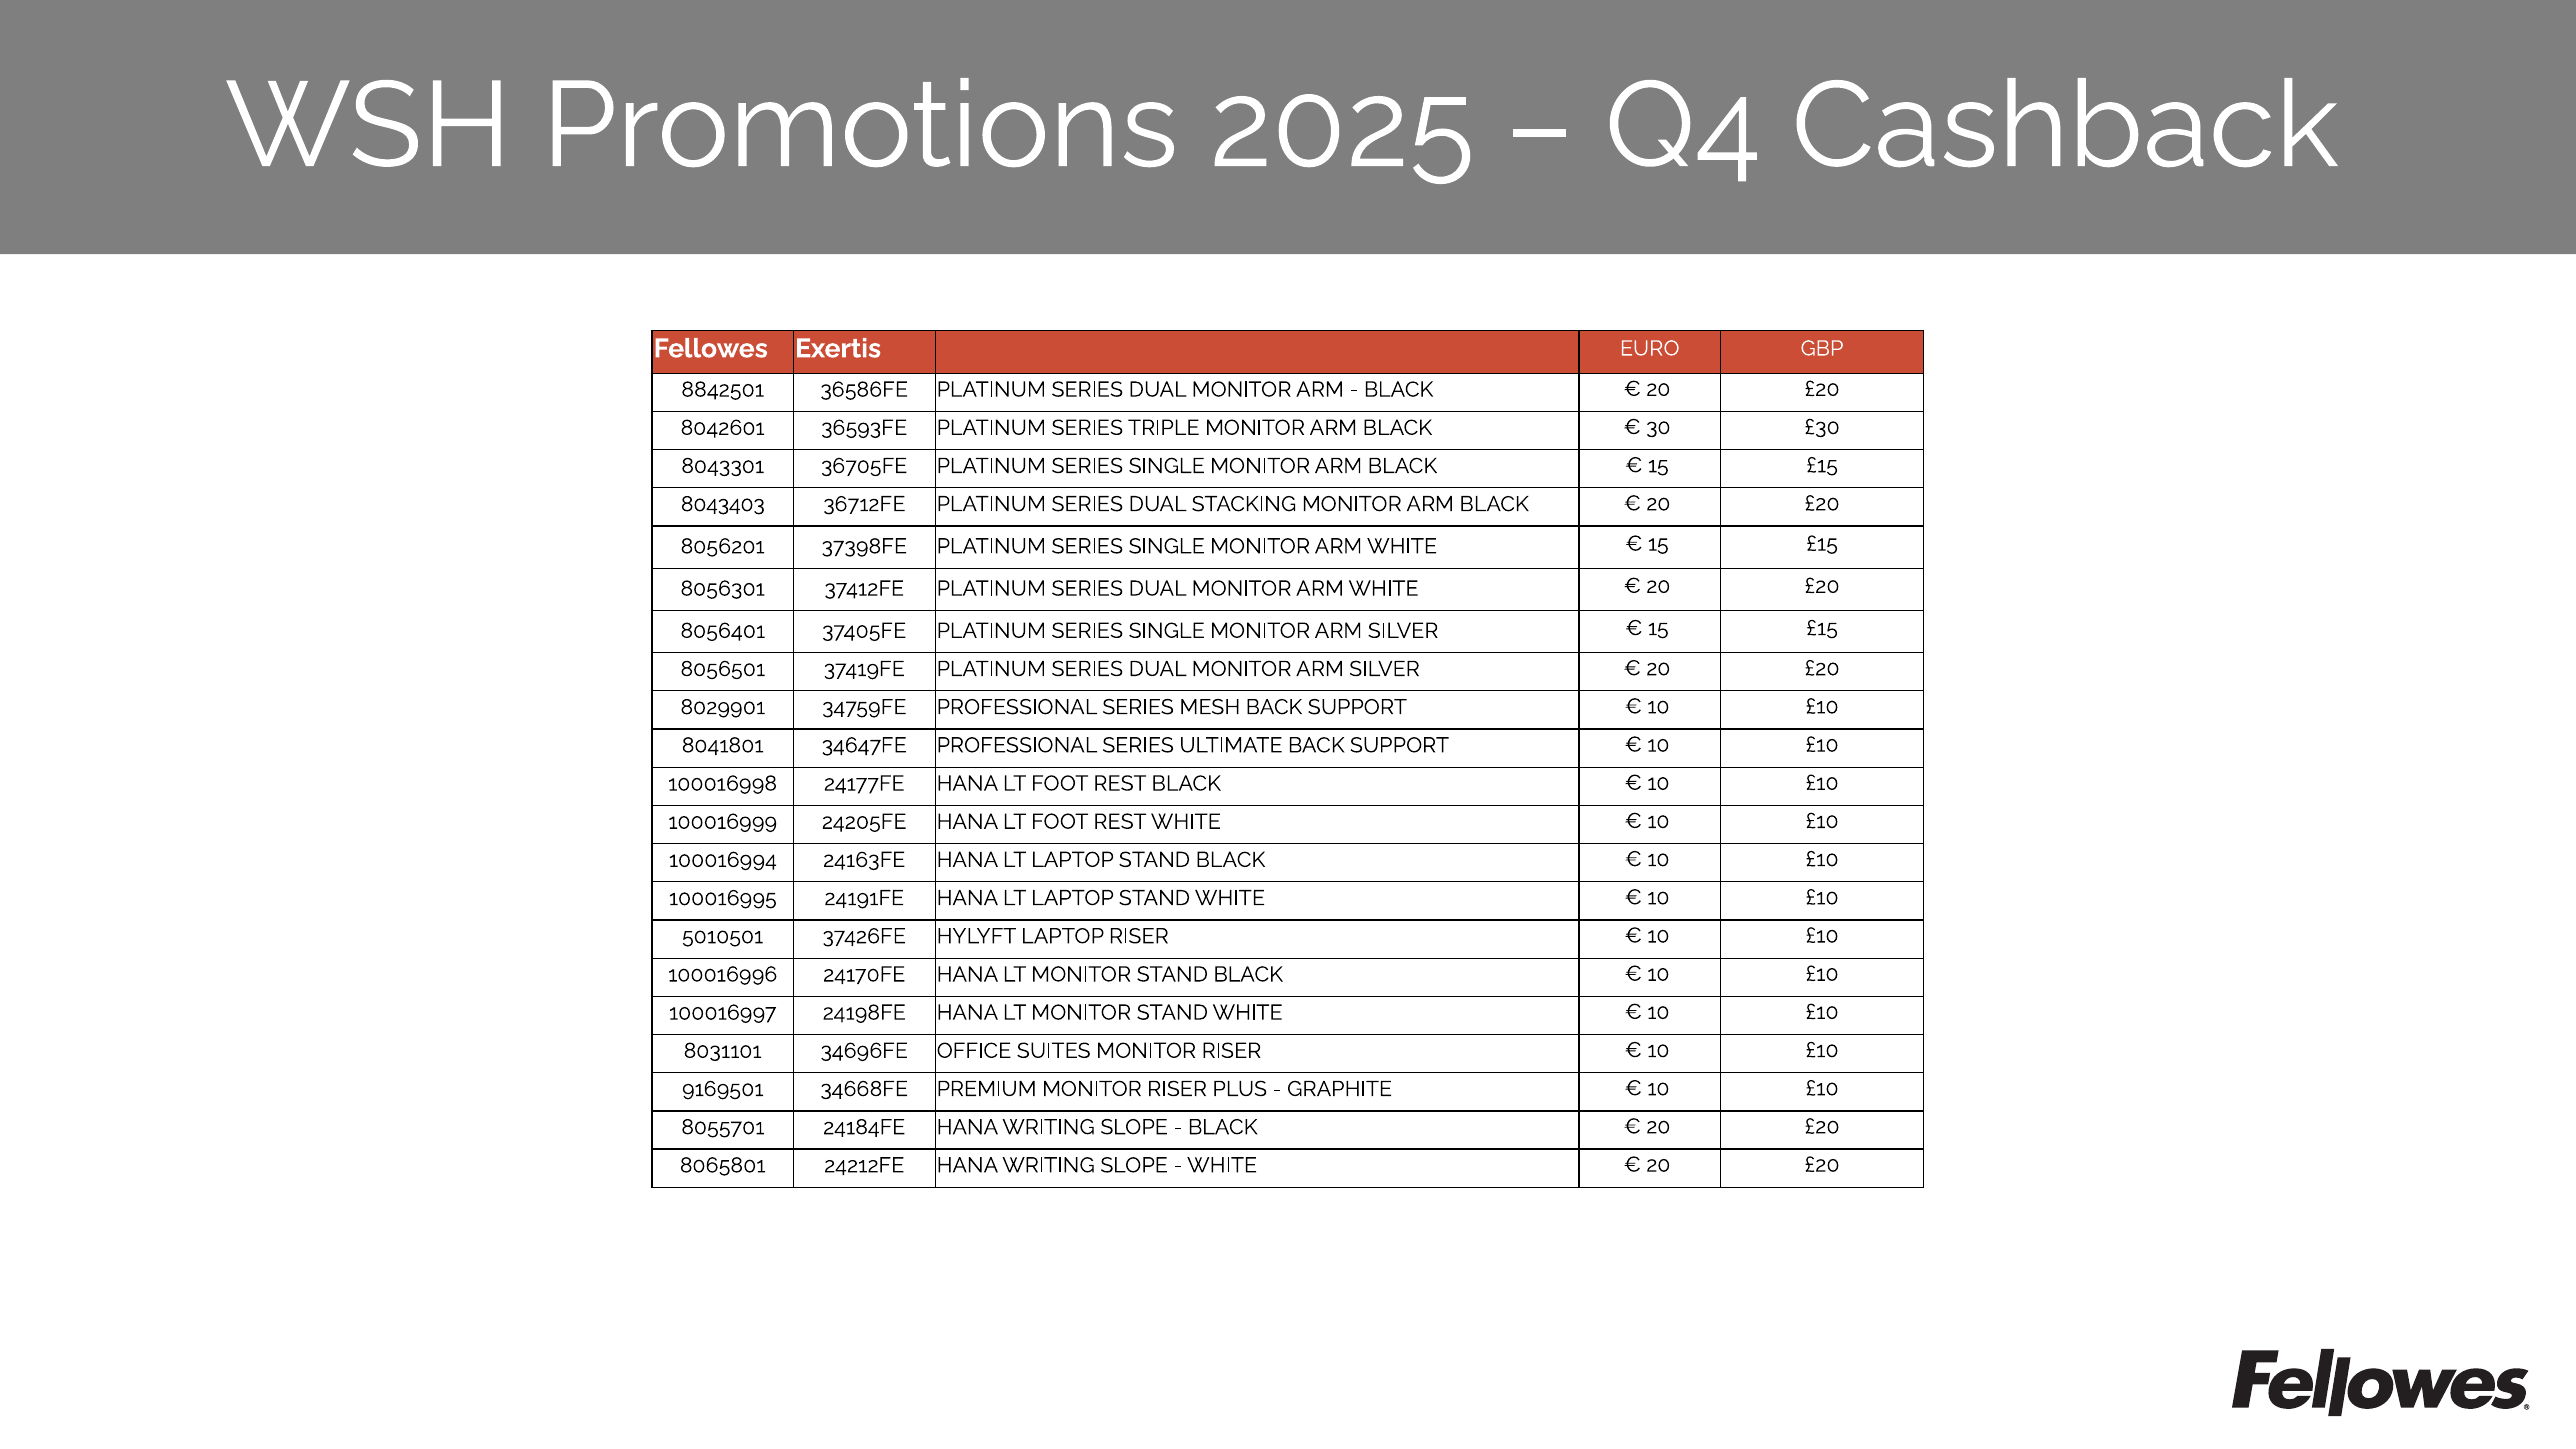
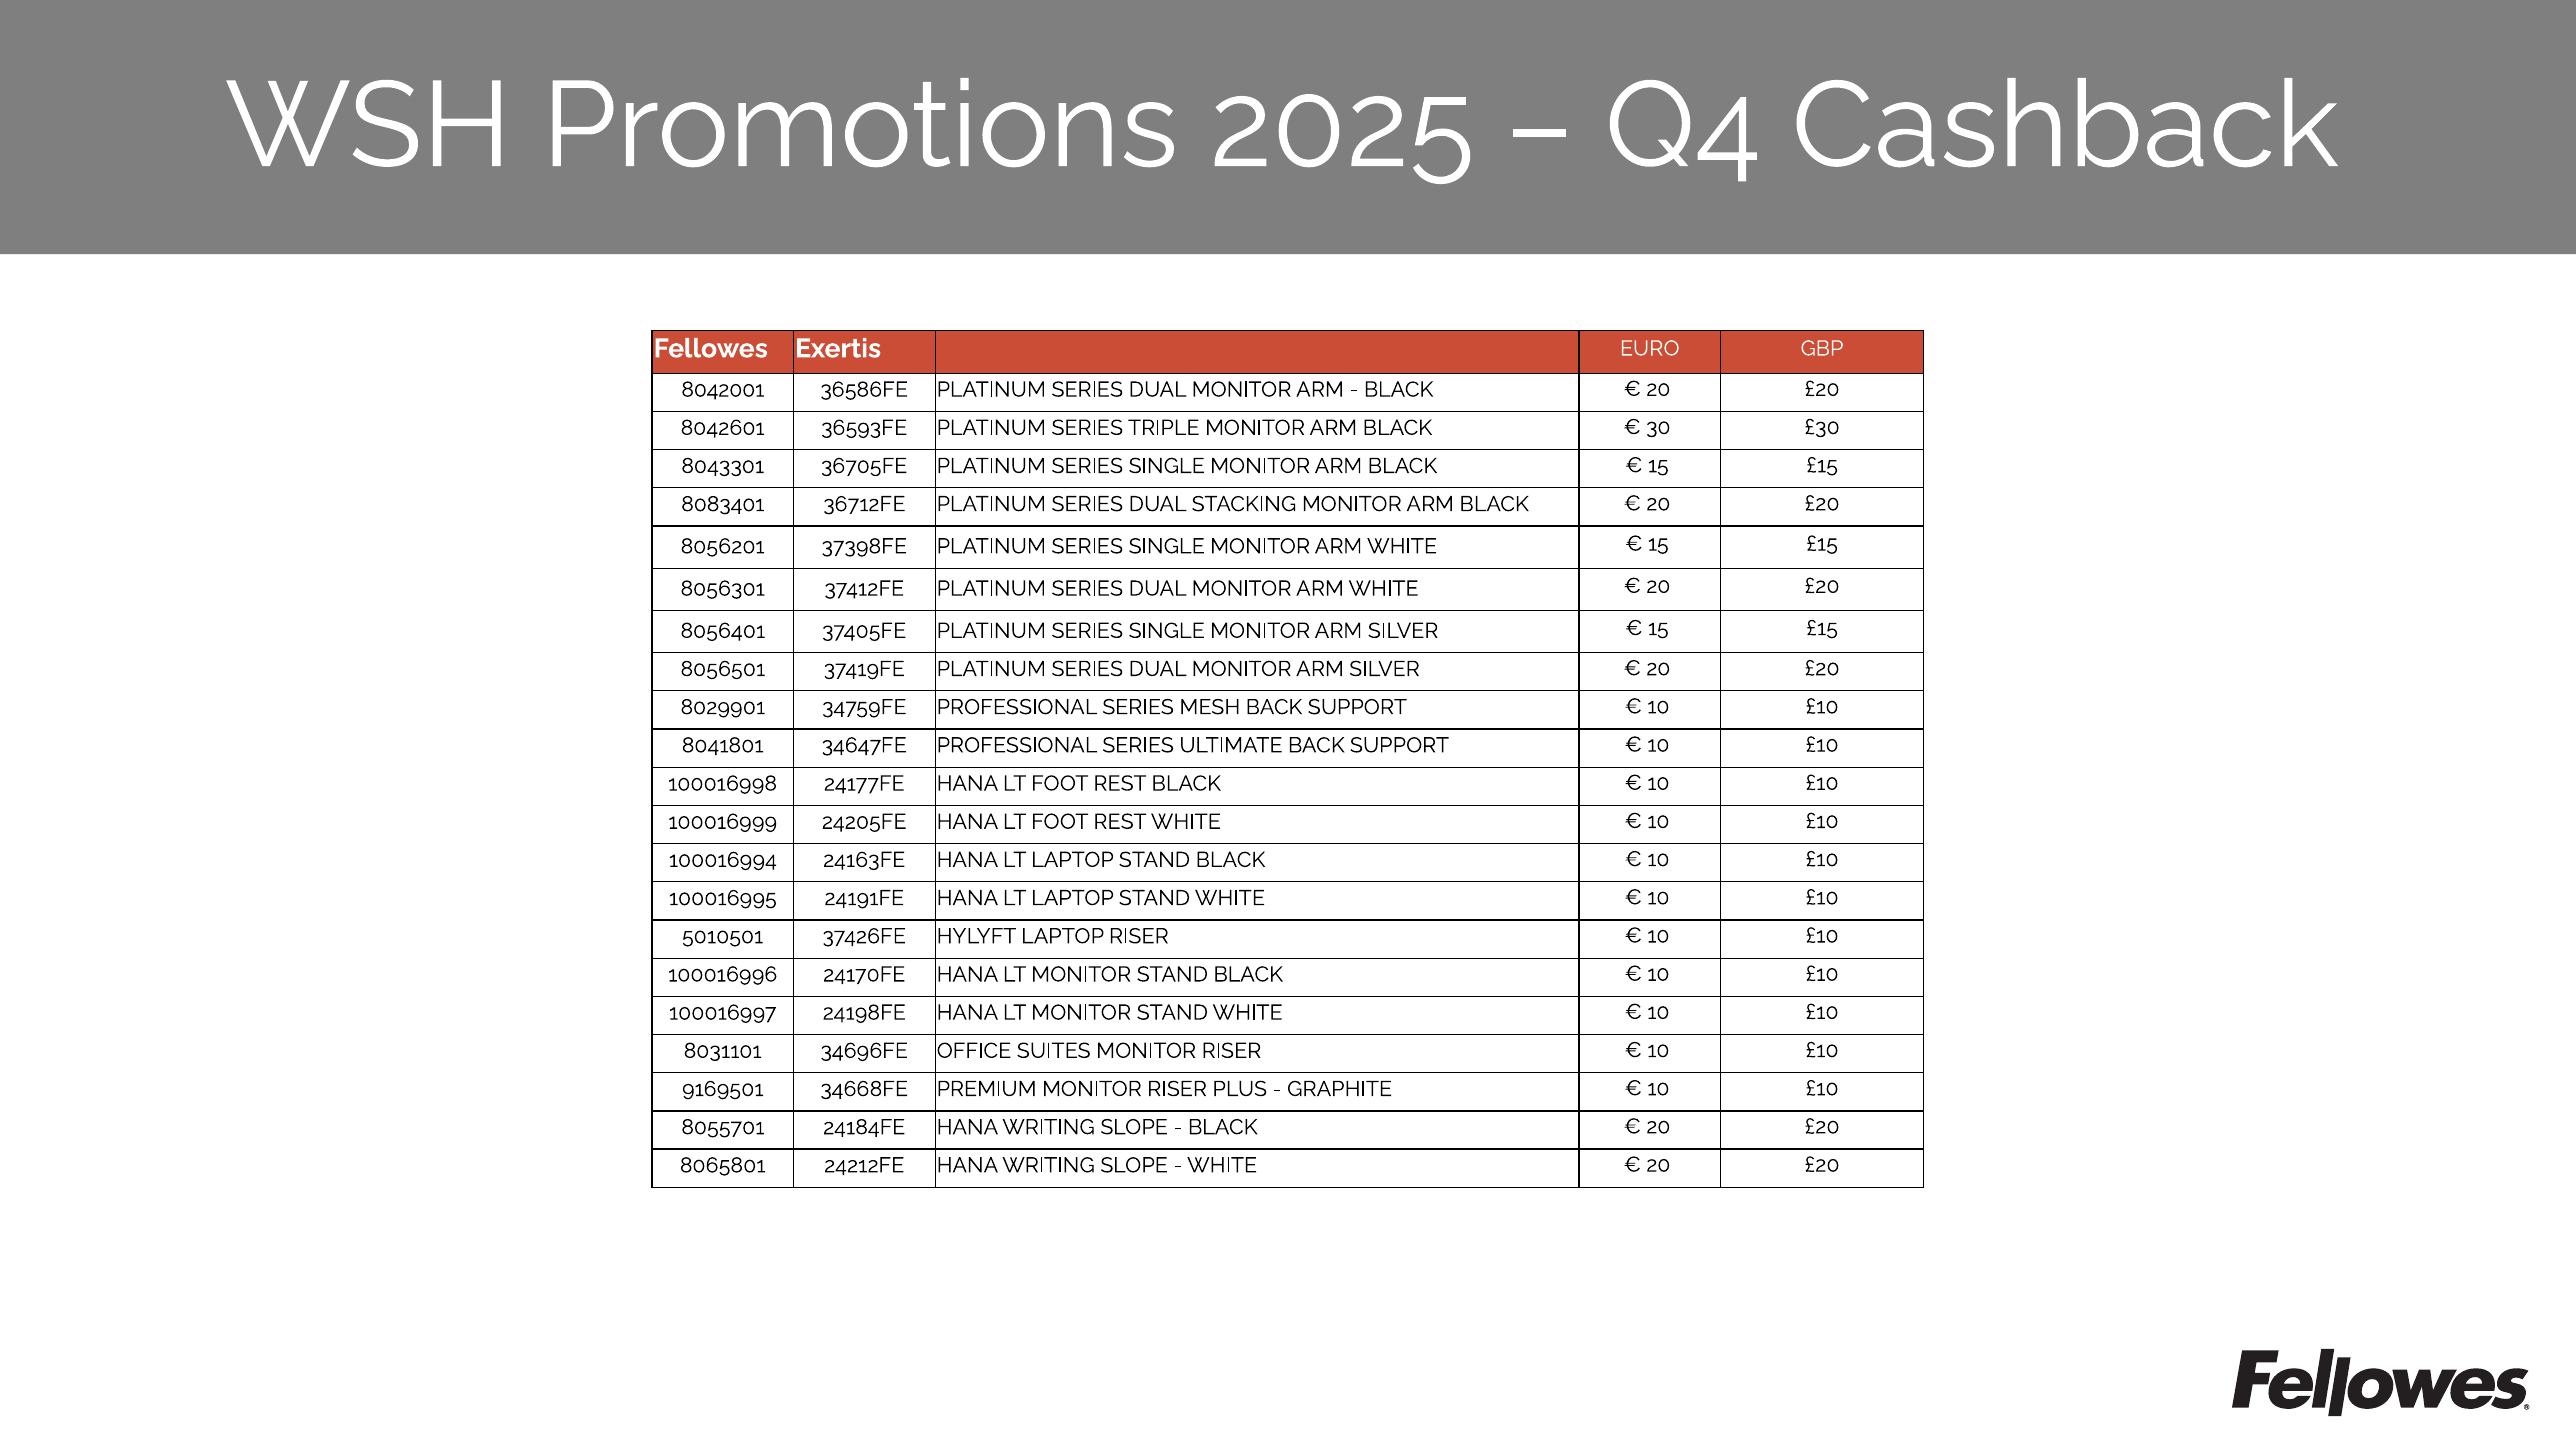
8842501: 8842501 -> 8042001 (723, 390)
8043403: 8043403 -> 8083401 (723, 504)
